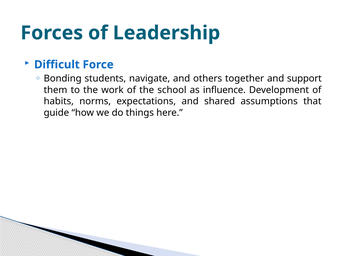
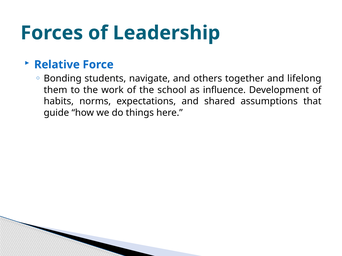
Difficult: Difficult -> Relative (57, 65)
support: support -> lifelong (304, 79)
